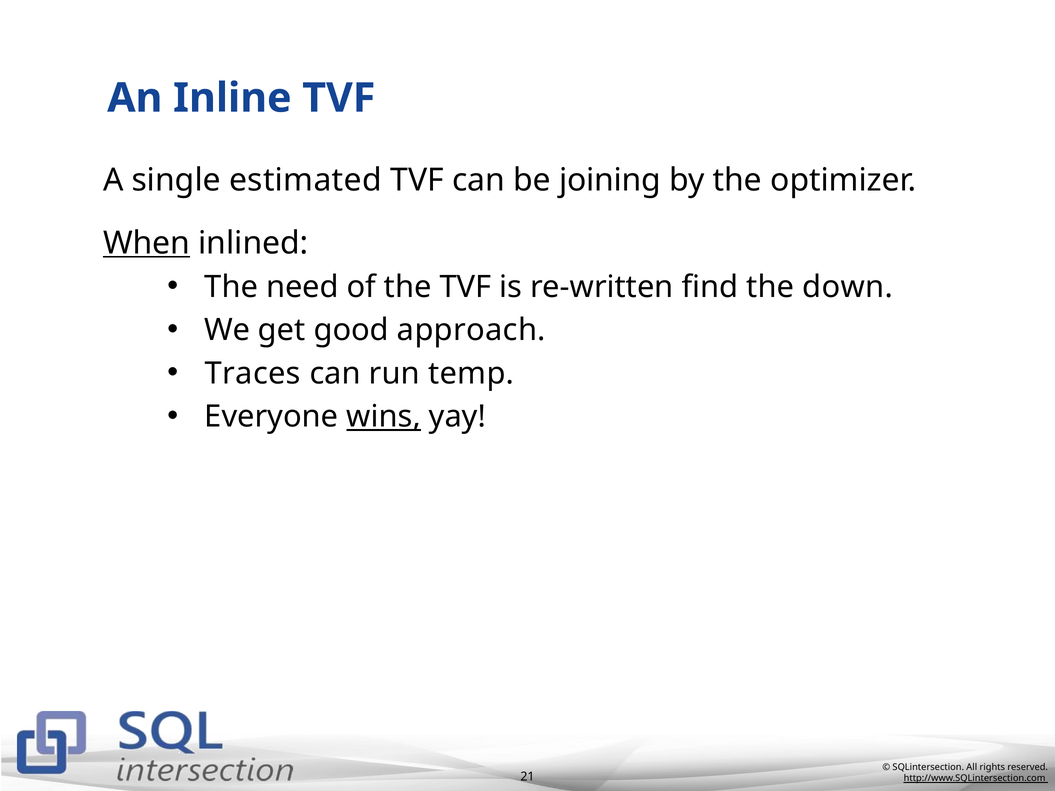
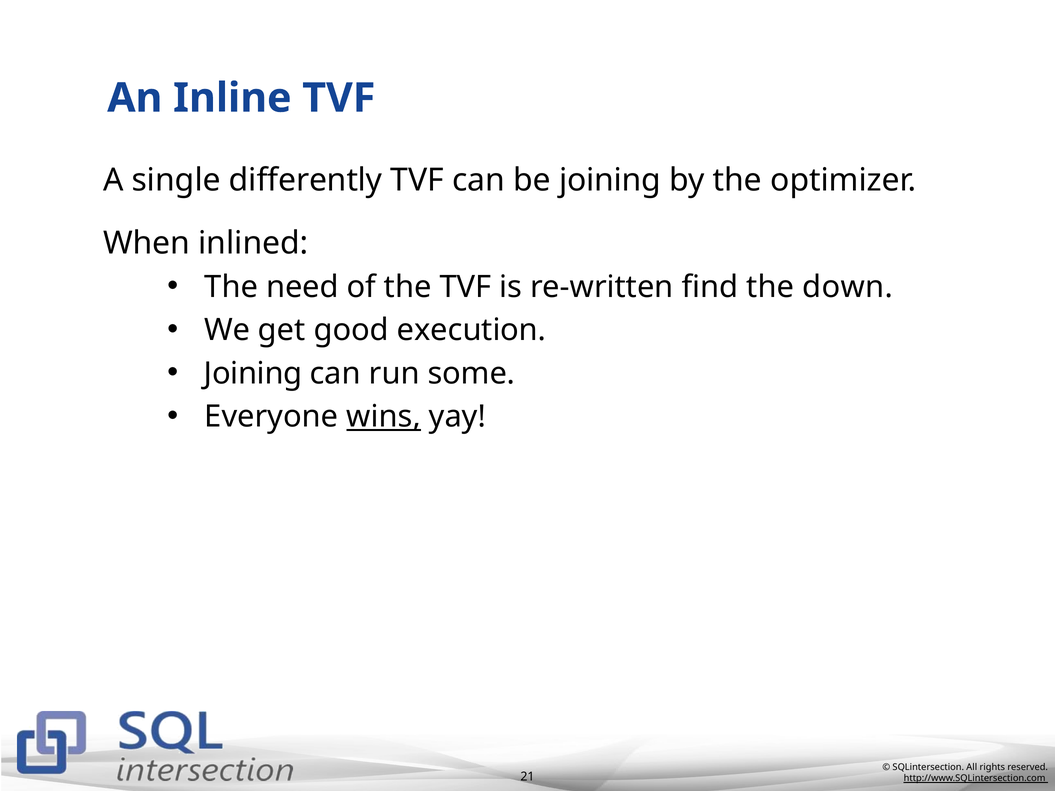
estimated: estimated -> differently (306, 180)
When underline: present -> none (147, 243)
approach: approach -> execution (472, 330)
Traces: Traces -> Joining (253, 374)
temp: temp -> some (472, 374)
